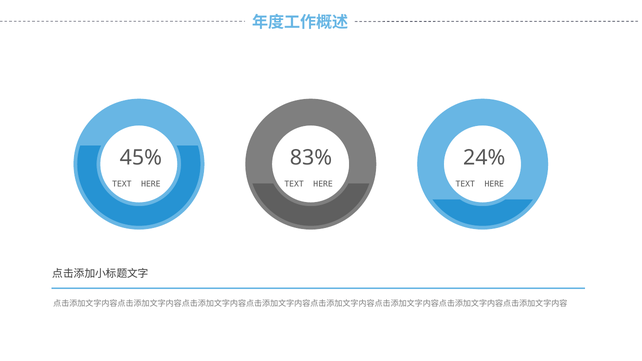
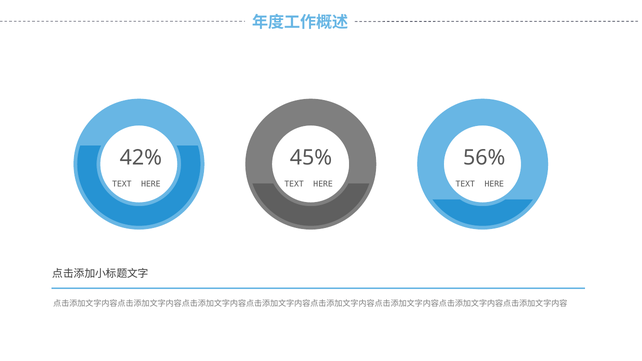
45%: 45% -> 42% (141, 158)
83%: 83% -> 45% (311, 158)
24%: 24% -> 56% (484, 158)
